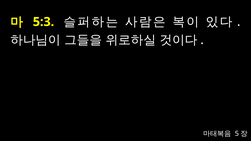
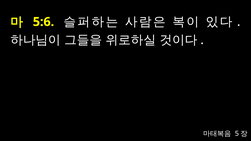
5:3: 5:3 -> 5:6 (43, 22)
